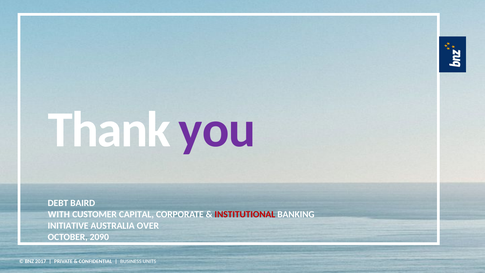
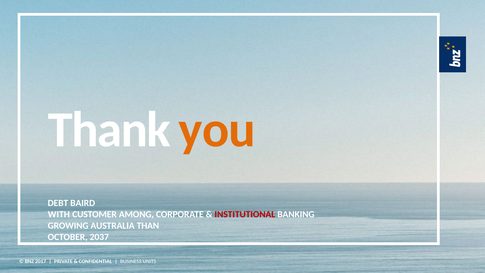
you colour: purple -> orange (217, 130)
CAPITAL: CAPITAL -> AMONG (136, 214)
INITIATIVE: INITIATIVE -> GROWING (68, 226)
OVER: OVER -> THAN (148, 226)
2090: 2090 -> 2037 (99, 237)
